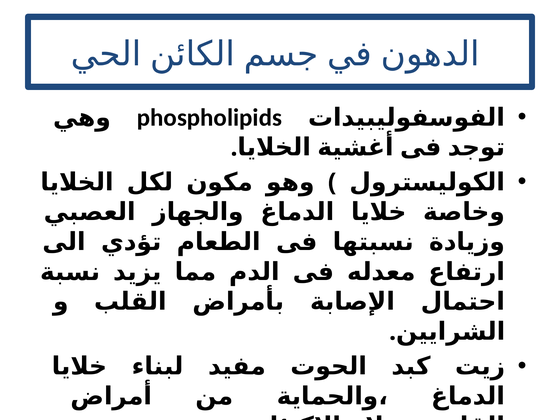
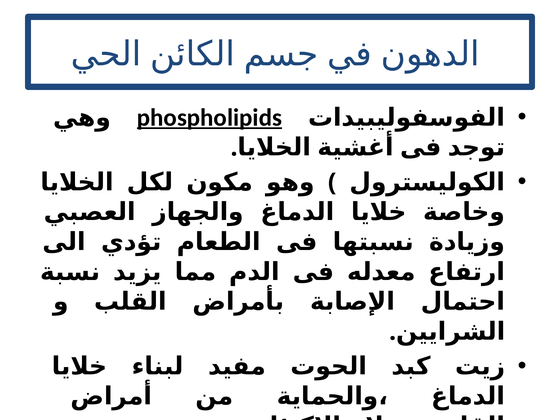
phospholipids underline: none -> present (209, 117)
